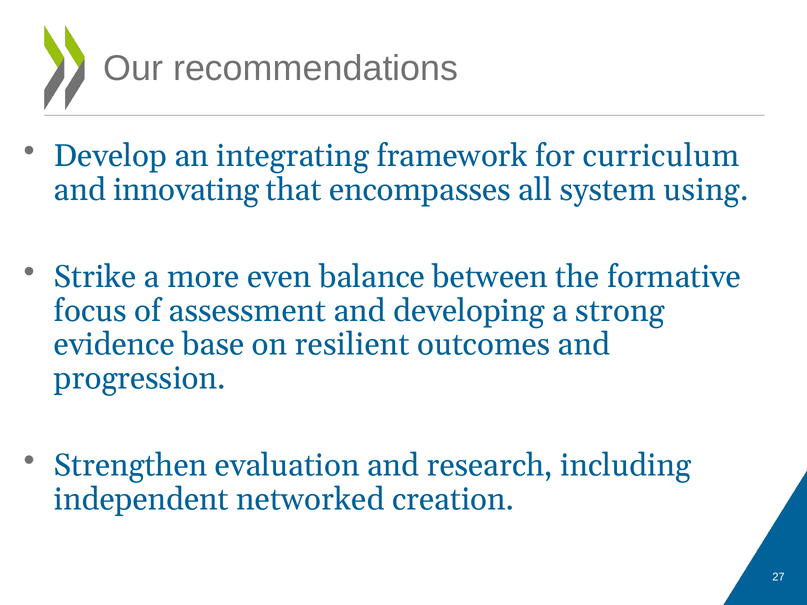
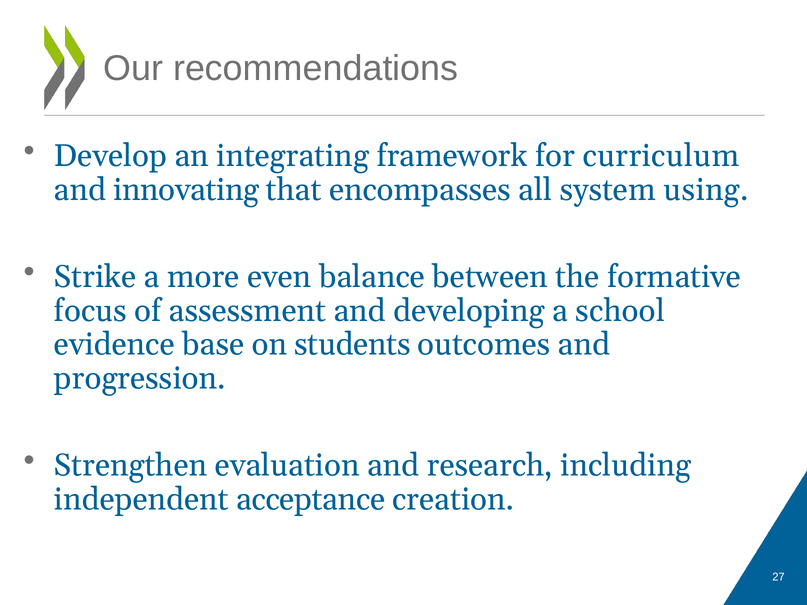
strong: strong -> school (620, 311)
resilient: resilient -> students (352, 345)
networked: networked -> acceptance (311, 500)
